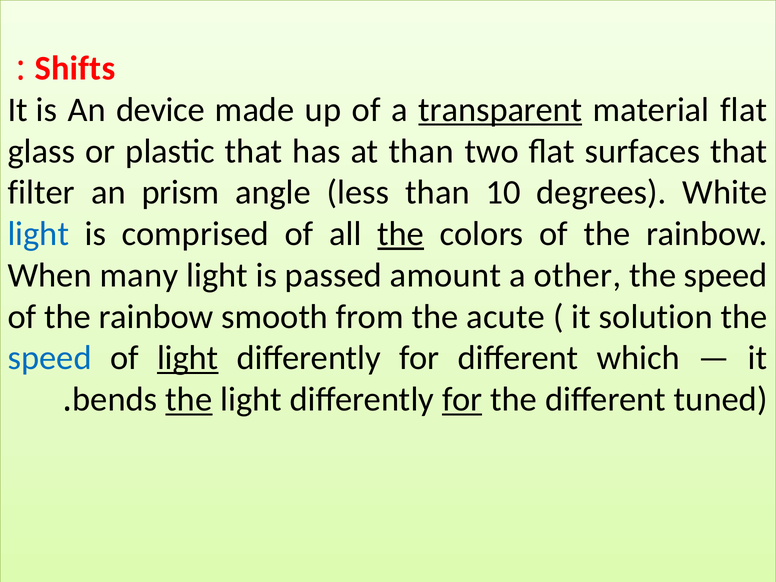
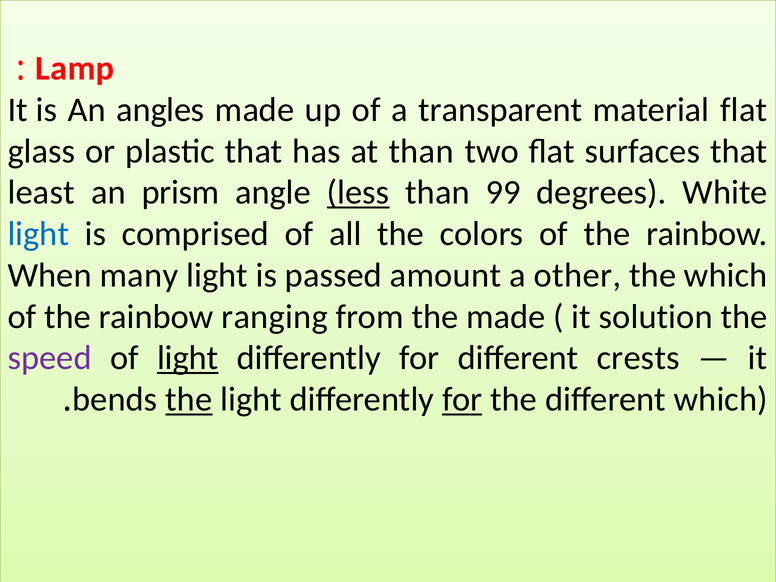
Shifts: Shifts -> Lamp (75, 68)
device: device -> angles (160, 110)
transparent underline: present -> none (500, 110)
filter: filter -> least (41, 193)
less underline: none -> present (358, 193)
10: 10 -> 99 (503, 193)
the underline: present -> none (401, 234)
speed: speed -> which (726, 275)
smooth: smooth -> ranging (275, 317)
the acute: acute -> made (506, 317)
speed colour: blue -> purple (50, 358)
which: which -> crests (638, 358)
different tuned: tuned -> which (721, 399)
